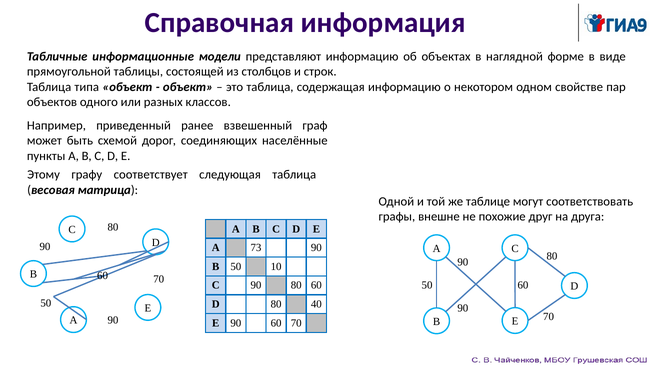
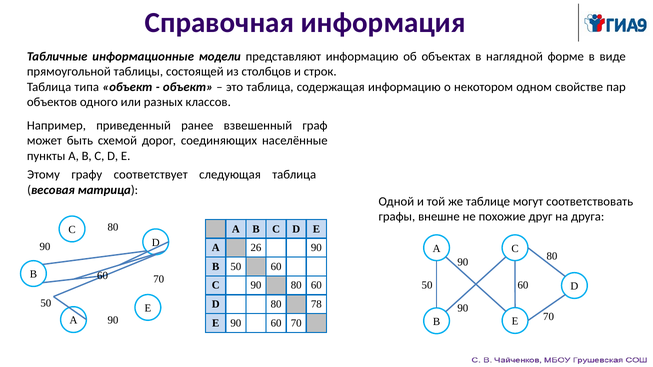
73: 73 -> 26 (256, 248)
В 50 10: 10 -> 60 (276, 267)
40: 40 -> 78 (316, 305)
